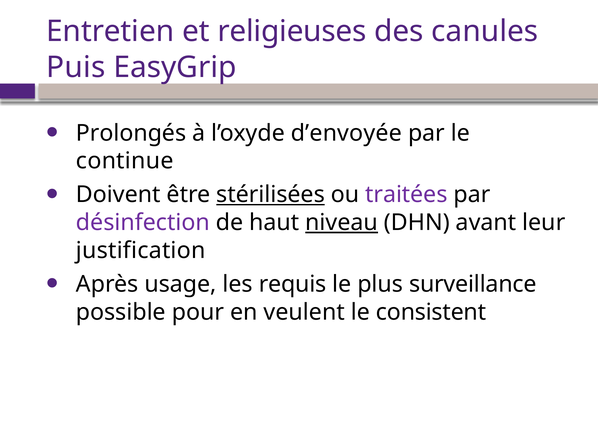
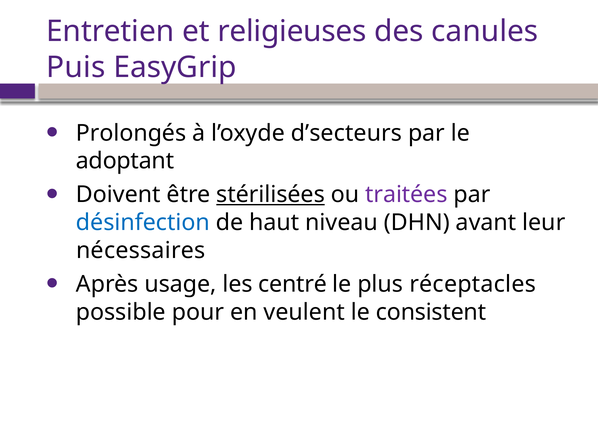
d’envoyée: d’envoyée -> d’secteurs (346, 133)
continue: continue -> adoptant (125, 161)
désinfection colour: purple -> blue (143, 223)
niveau underline: present -> none (342, 223)
justification: justification -> nécessaires (141, 251)
requis: requis -> centré (293, 284)
surveillance: surveillance -> réceptacles (473, 284)
